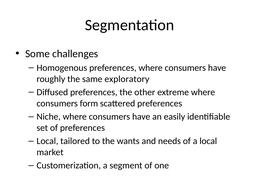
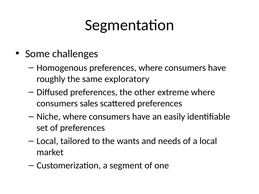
form: form -> sales (89, 104)
